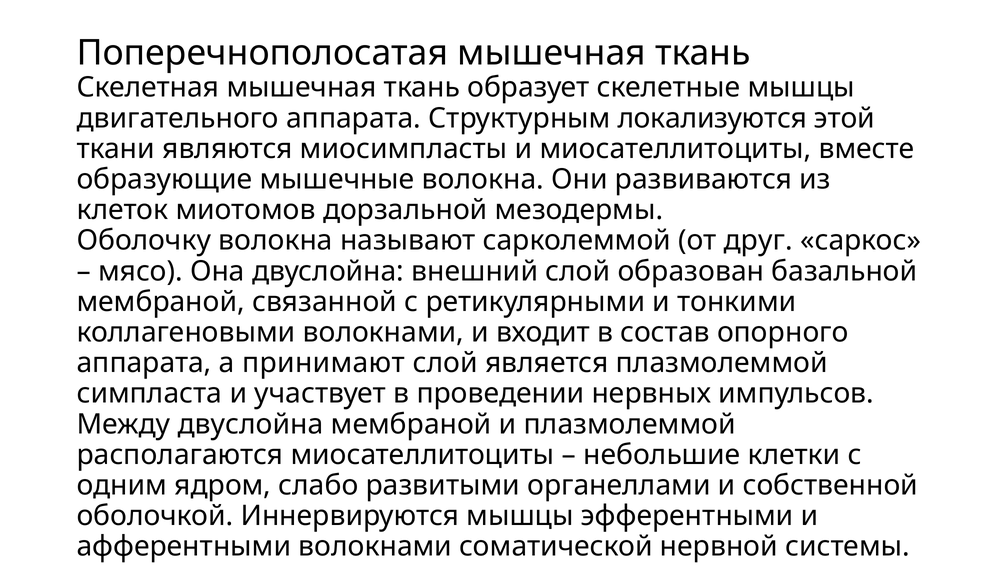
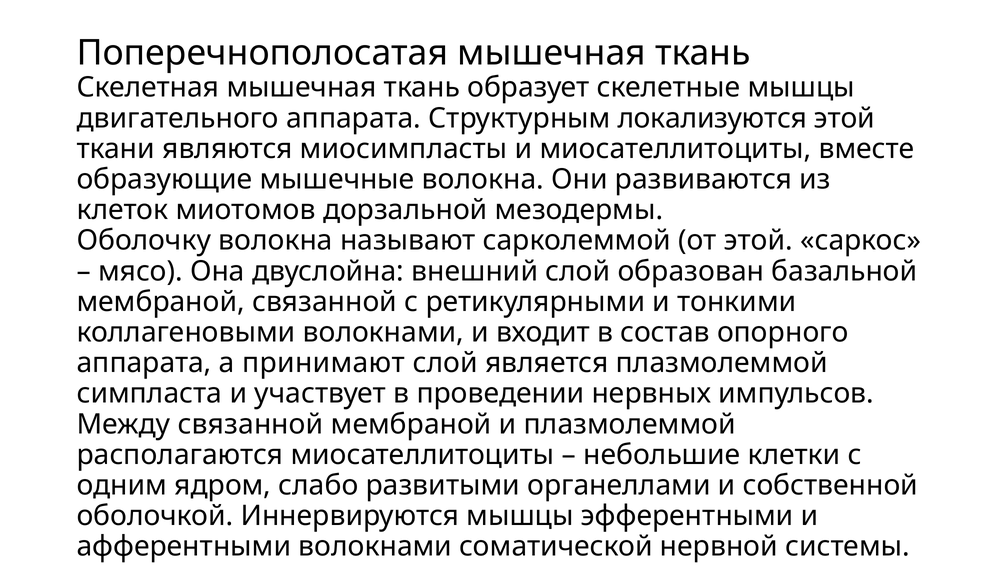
от друг: друг -> этой (758, 241)
Между двуслойна: двуслойна -> связанной (251, 424)
